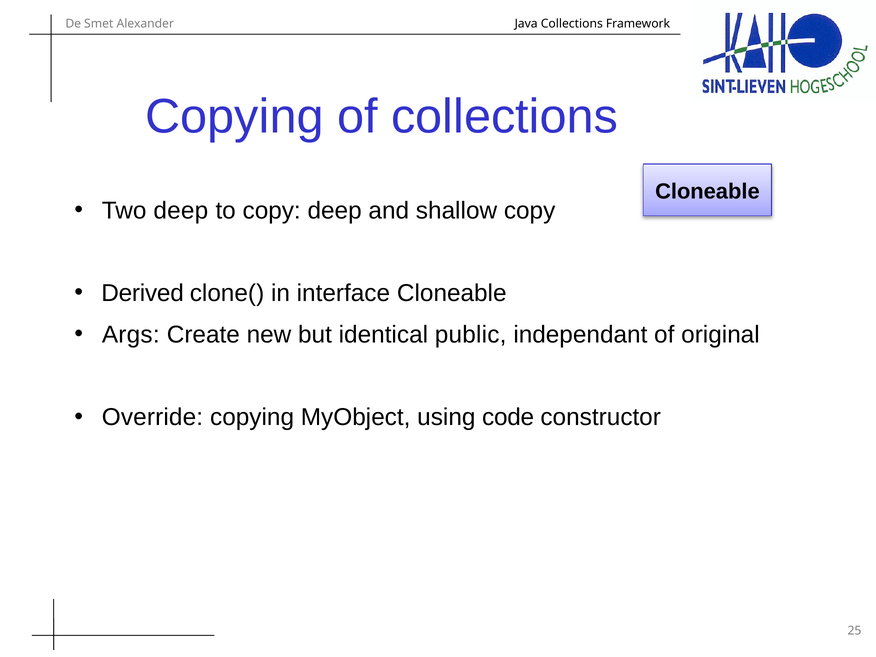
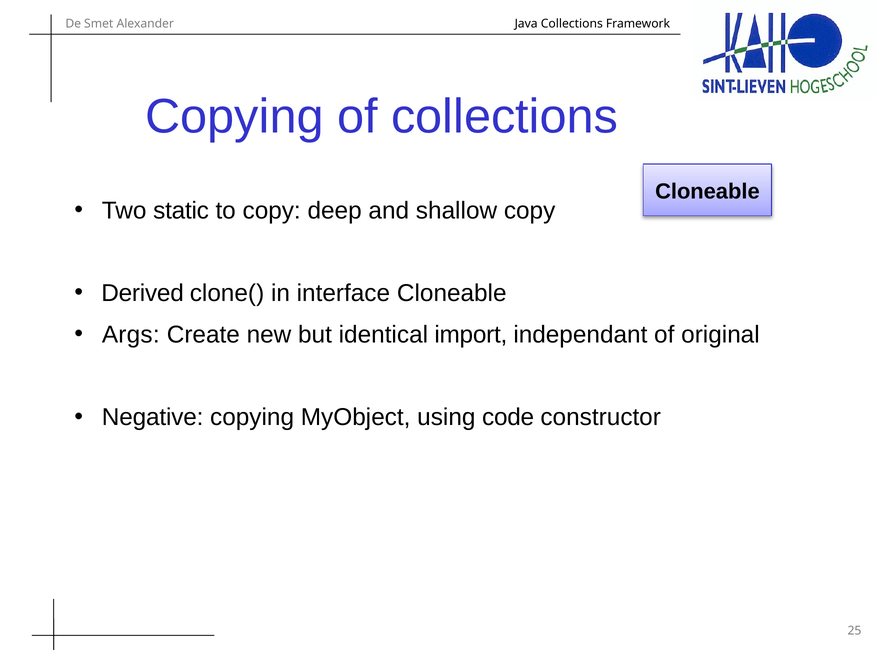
Two deep: deep -> static (181, 210)
public: public -> import (471, 335)
Override: Override -> Negative (153, 417)
